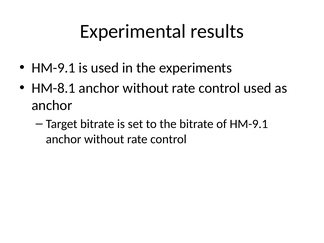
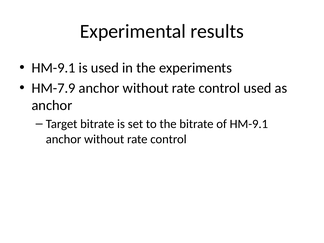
HM-8.1: HM-8.1 -> HM-7.9 (54, 88)
